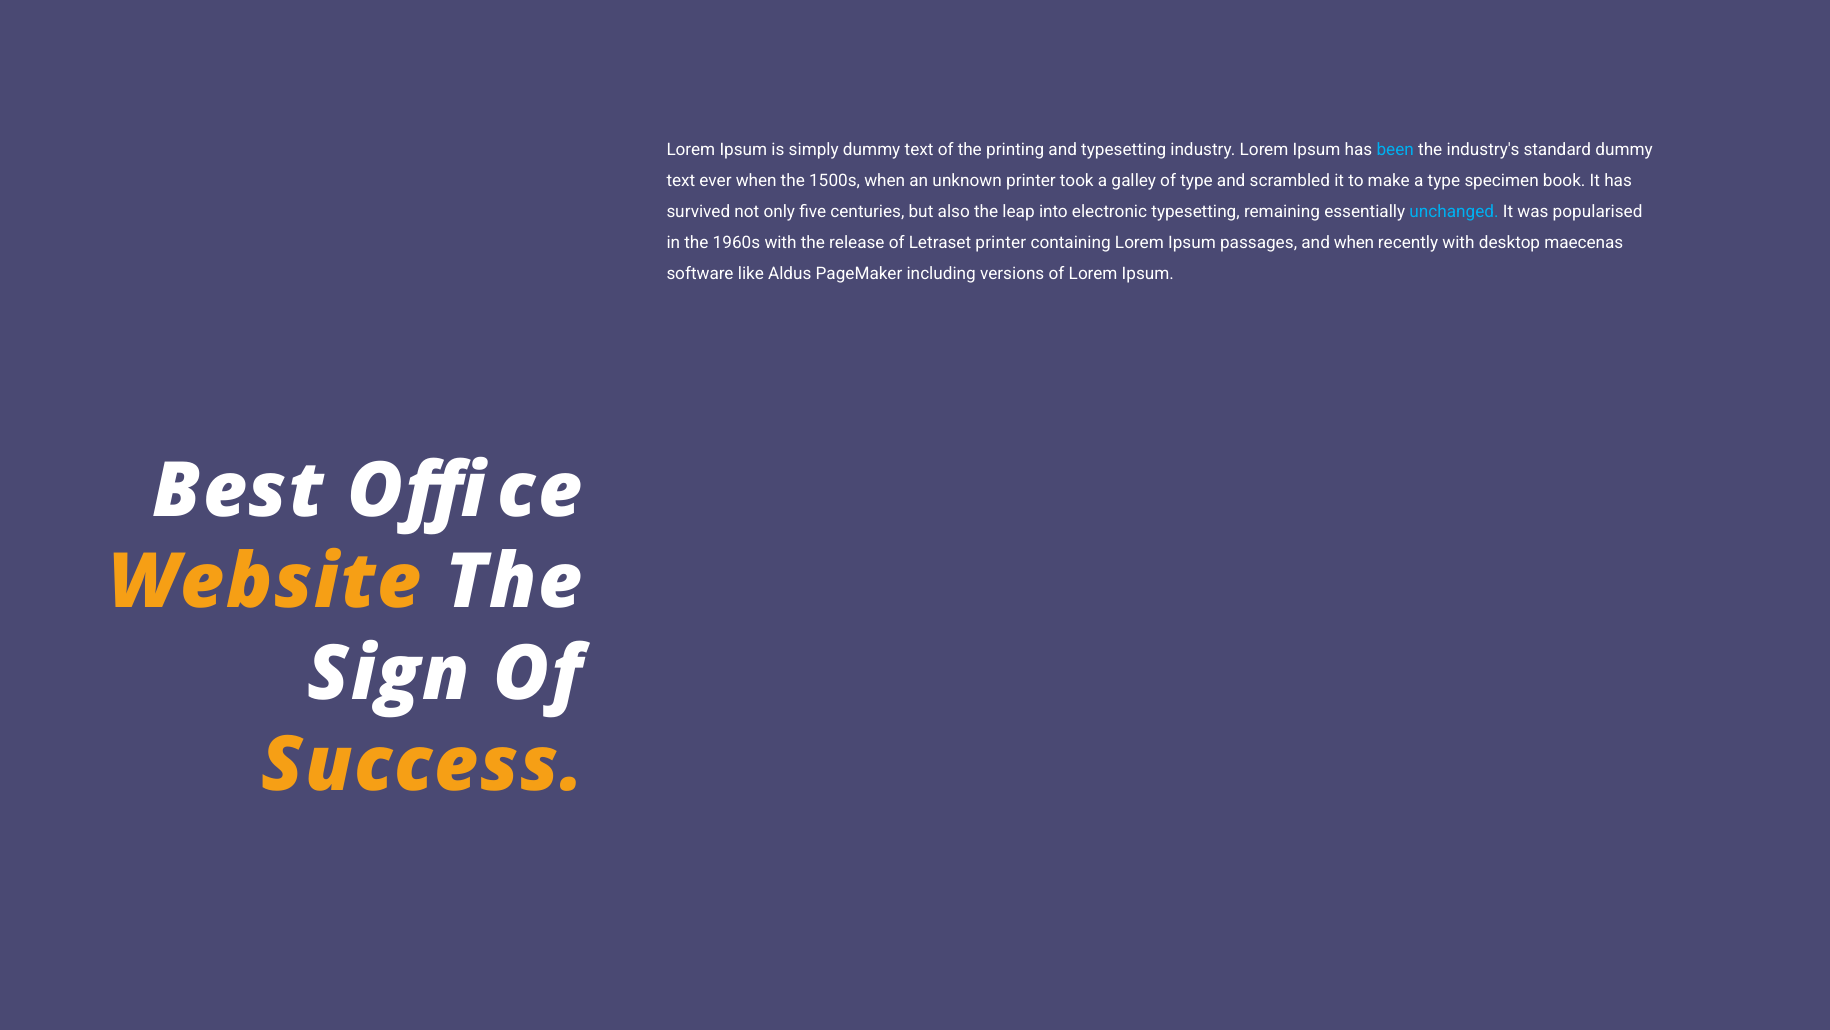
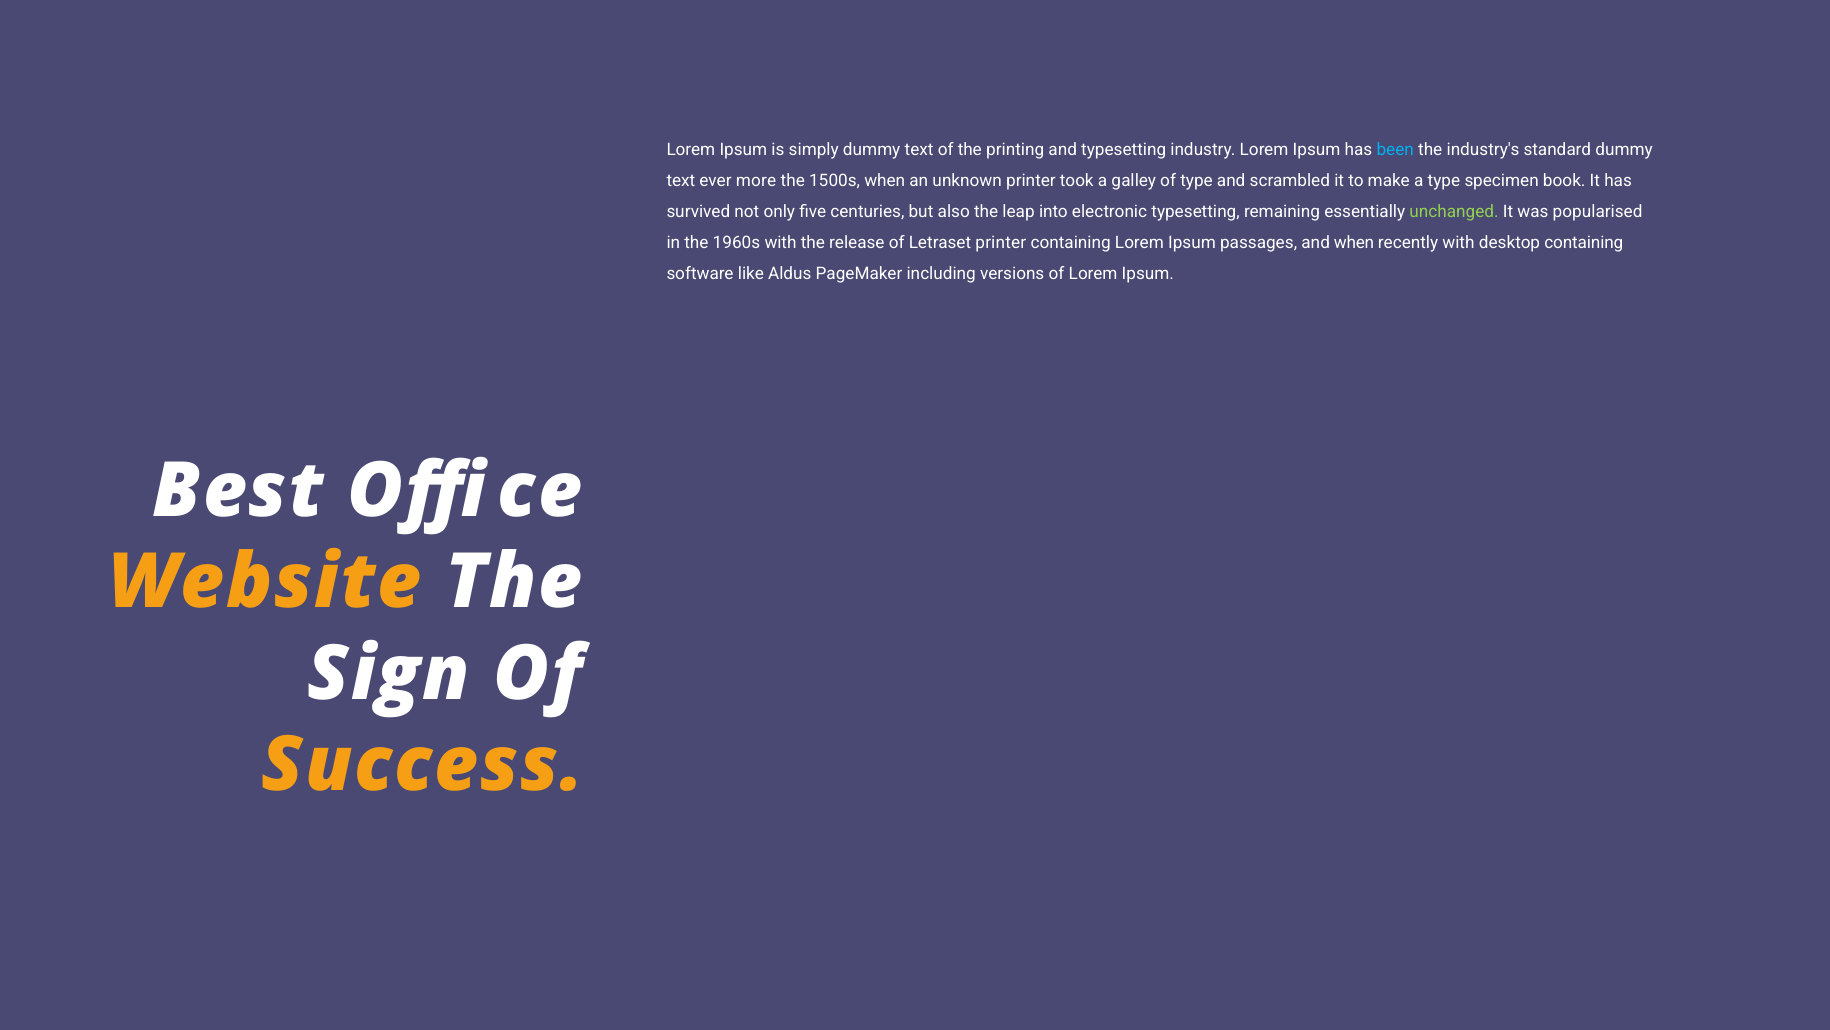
ever when: when -> more (756, 180)
unchanged colour: light blue -> light green (1454, 211)
desktop maecenas: maecenas -> containing (1584, 242)
